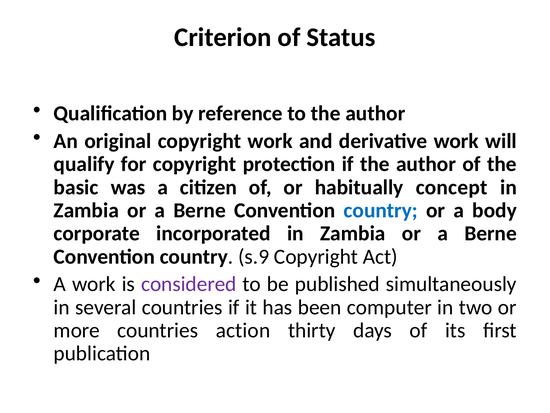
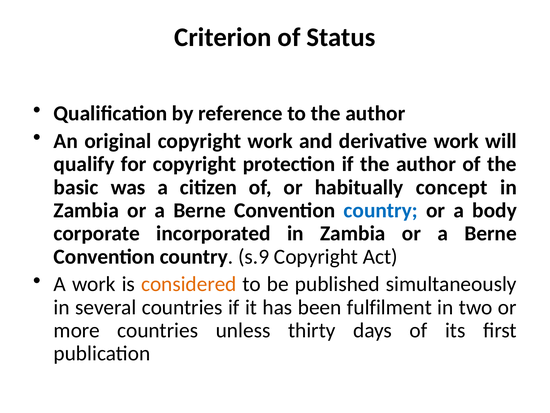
considered colour: purple -> orange (189, 284)
computer: computer -> fulfilment (389, 307)
action: action -> unless (243, 330)
